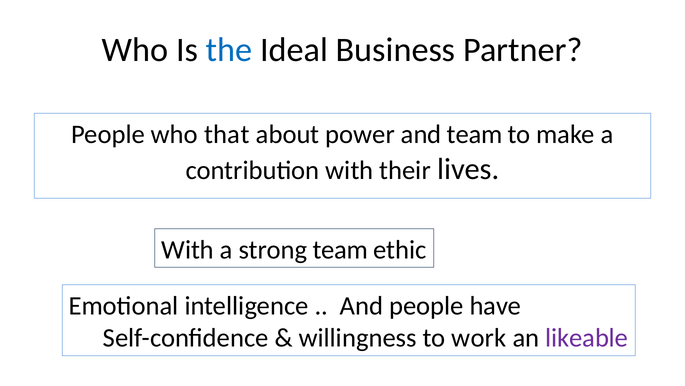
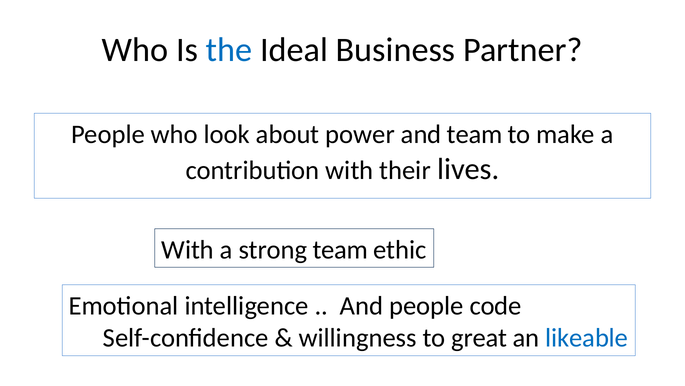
that: that -> look (227, 134)
have: have -> code (495, 306)
work: work -> great (479, 338)
likeable colour: purple -> blue (587, 338)
